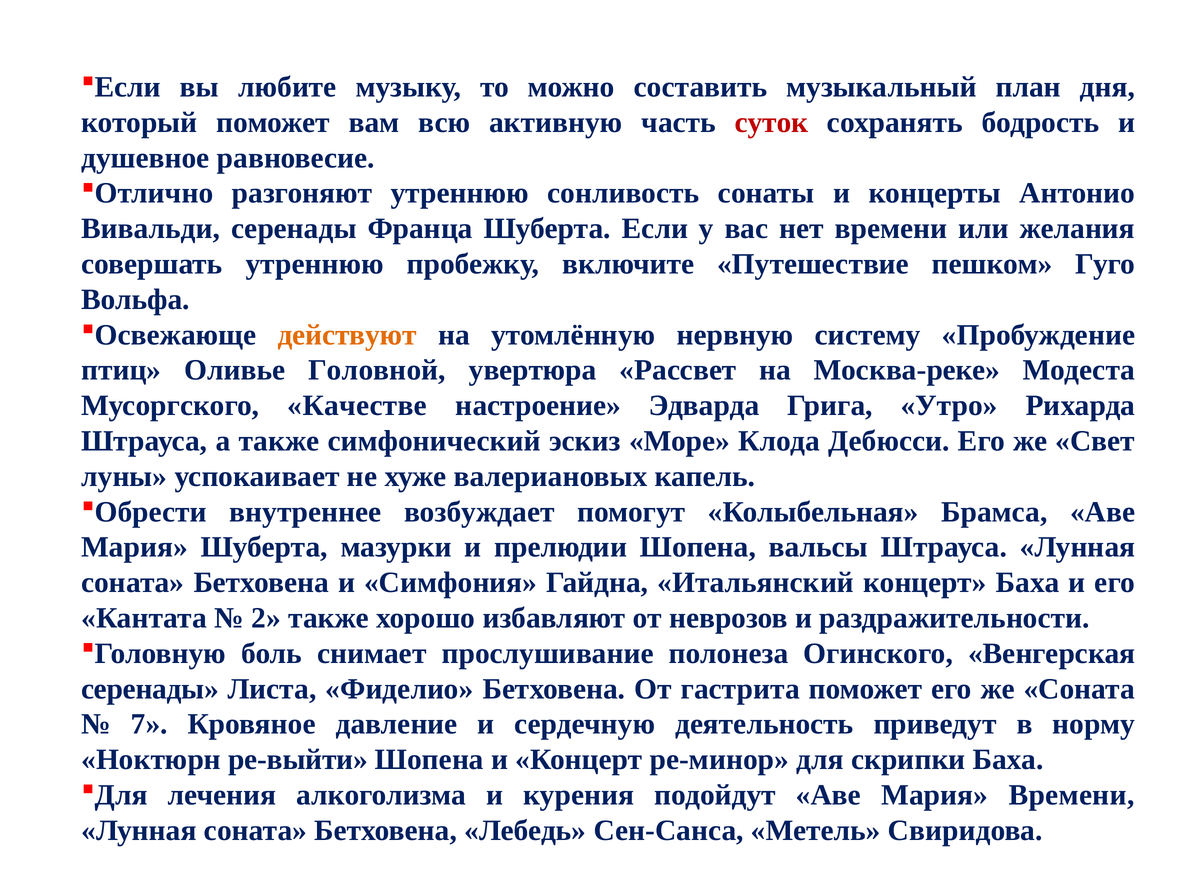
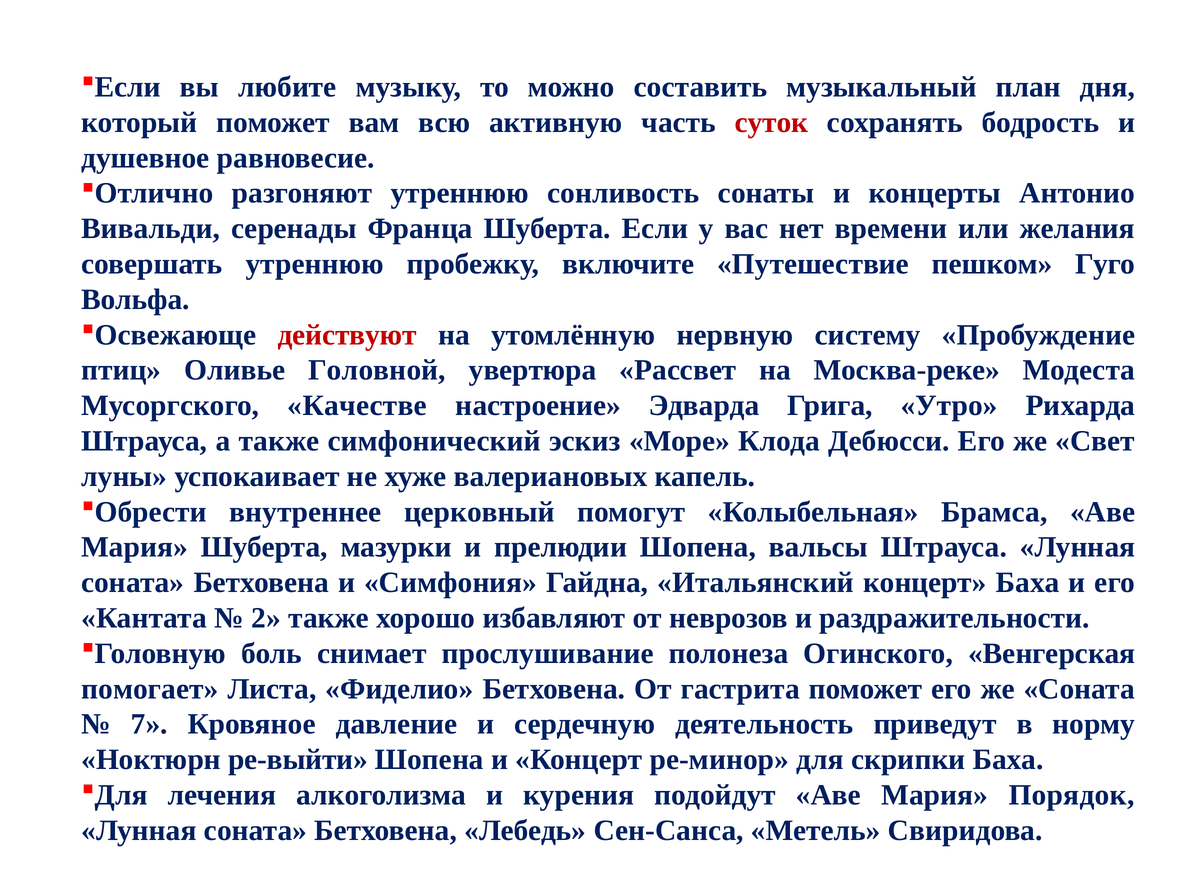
действуют colour: orange -> red (347, 335)
возбуждает: возбуждает -> церковный (479, 512)
серенады: серенады -> помогает (150, 689)
Мария Времени: Времени -> Порядок (1072, 795)
